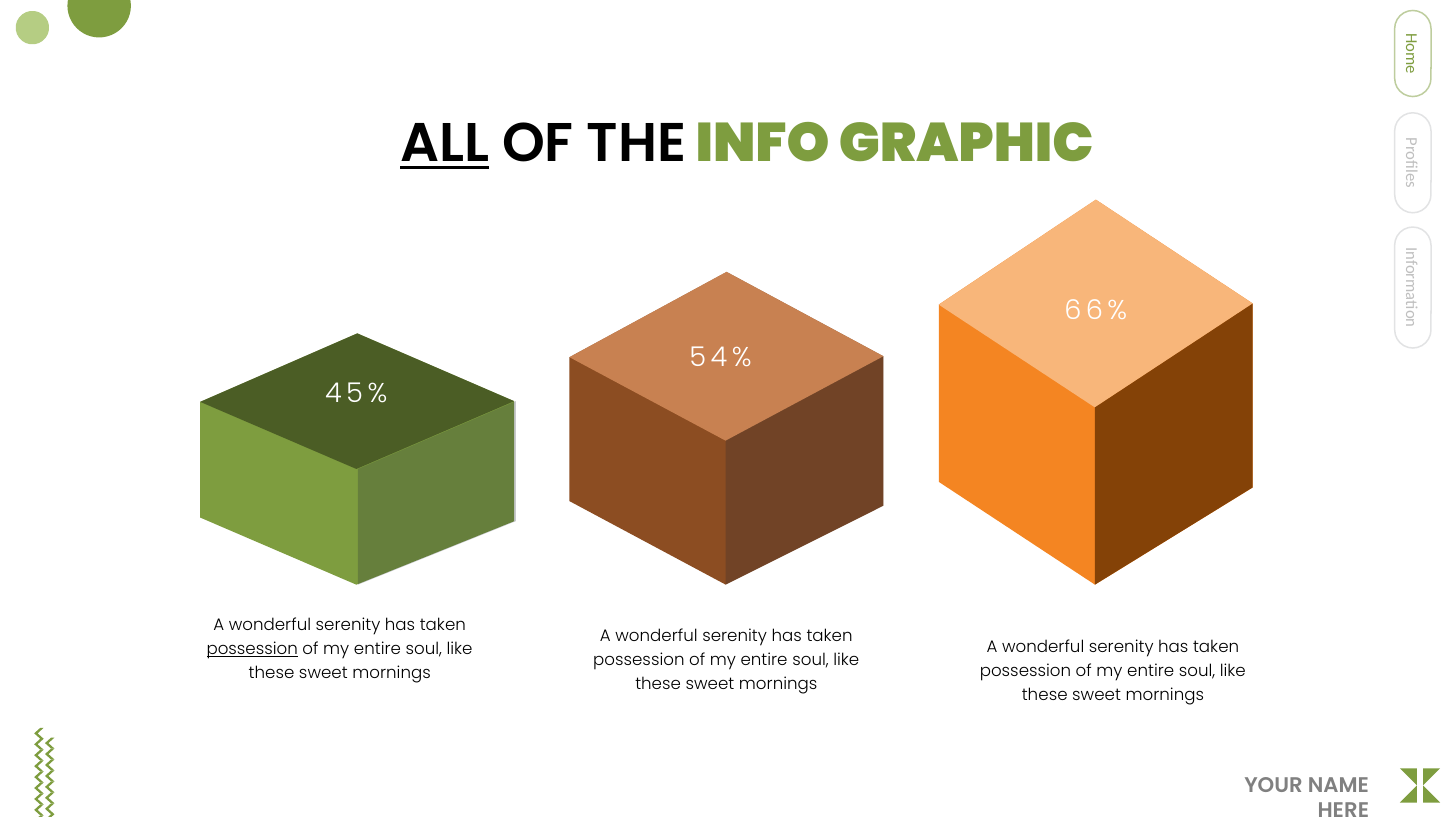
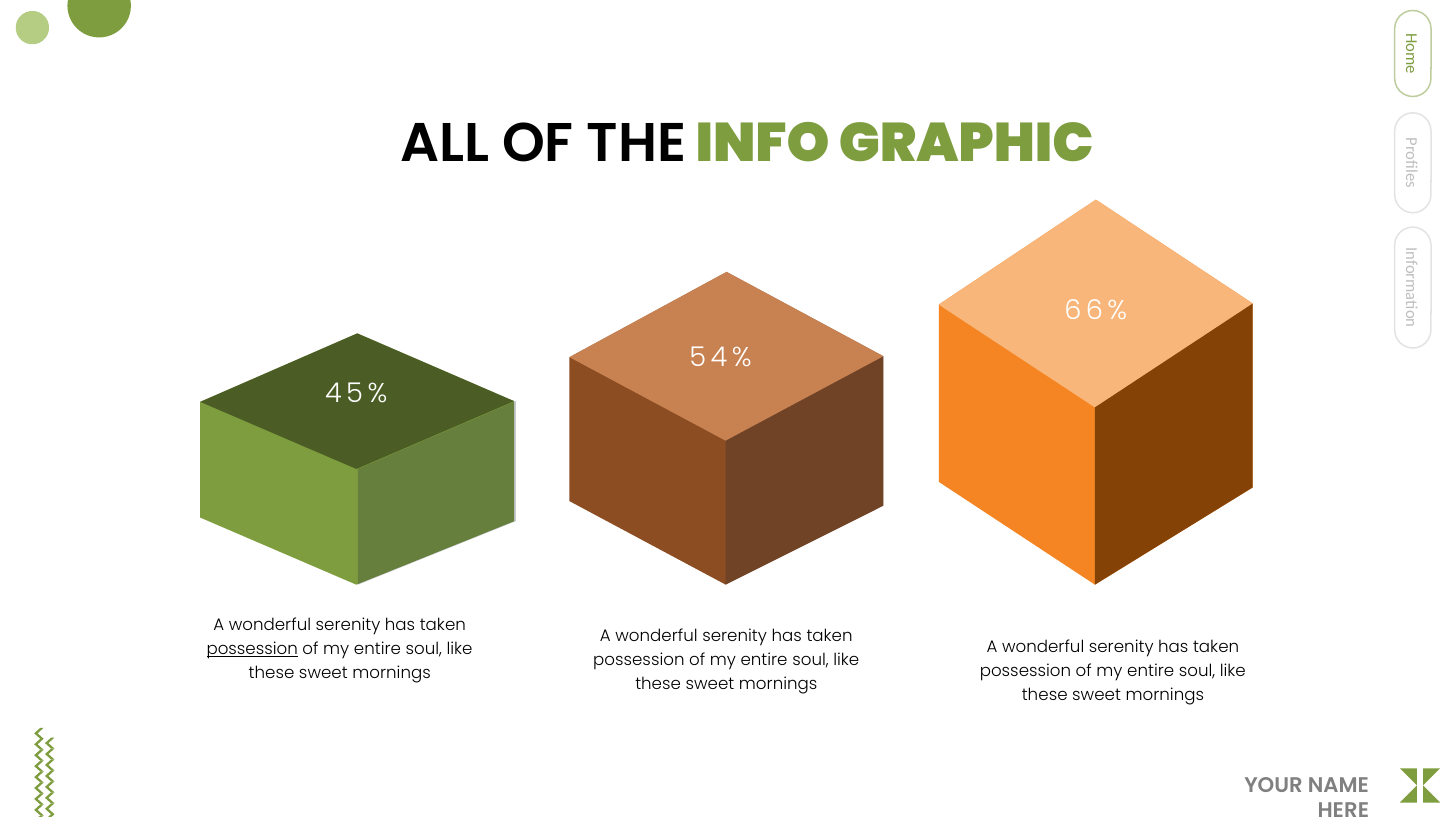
ALL underline: present -> none (445, 144)
